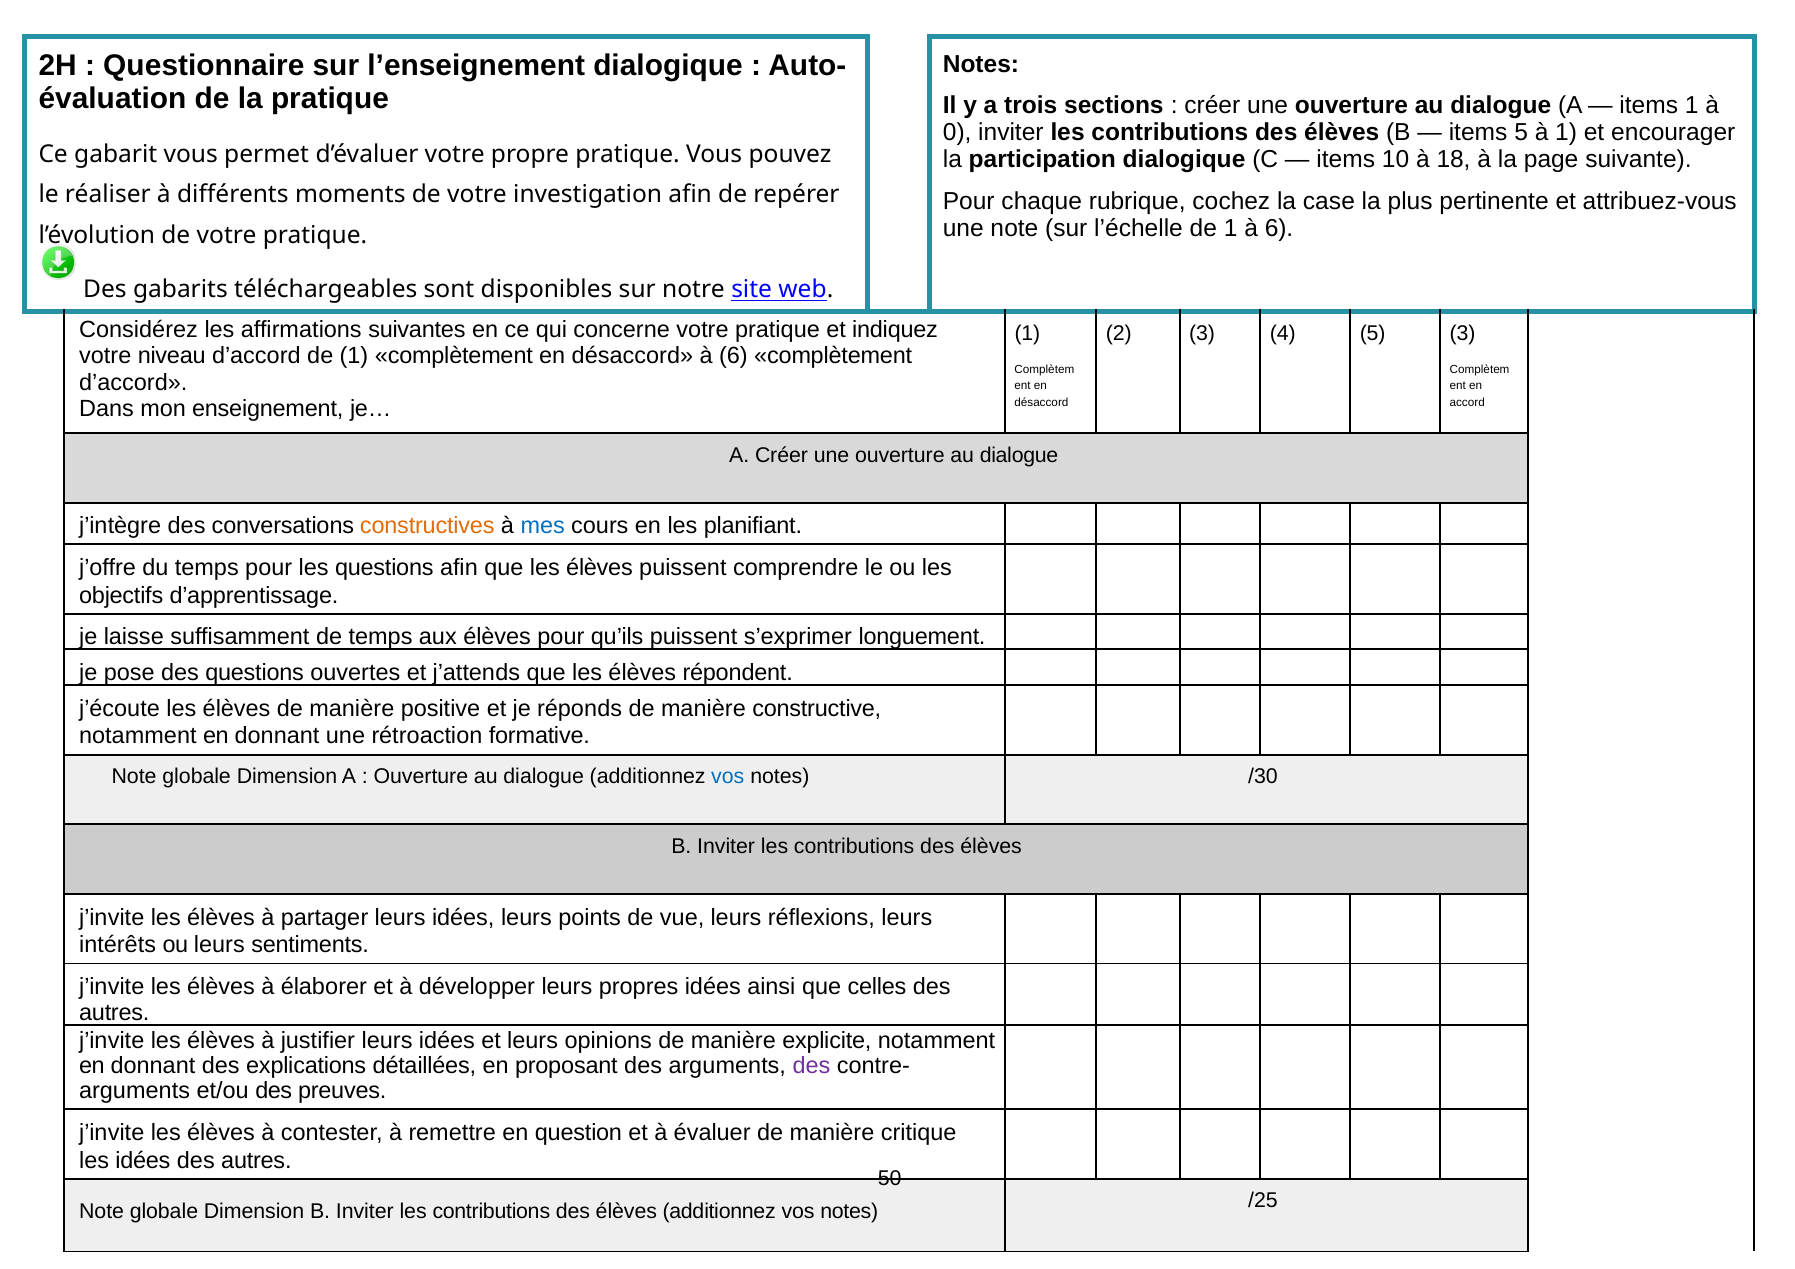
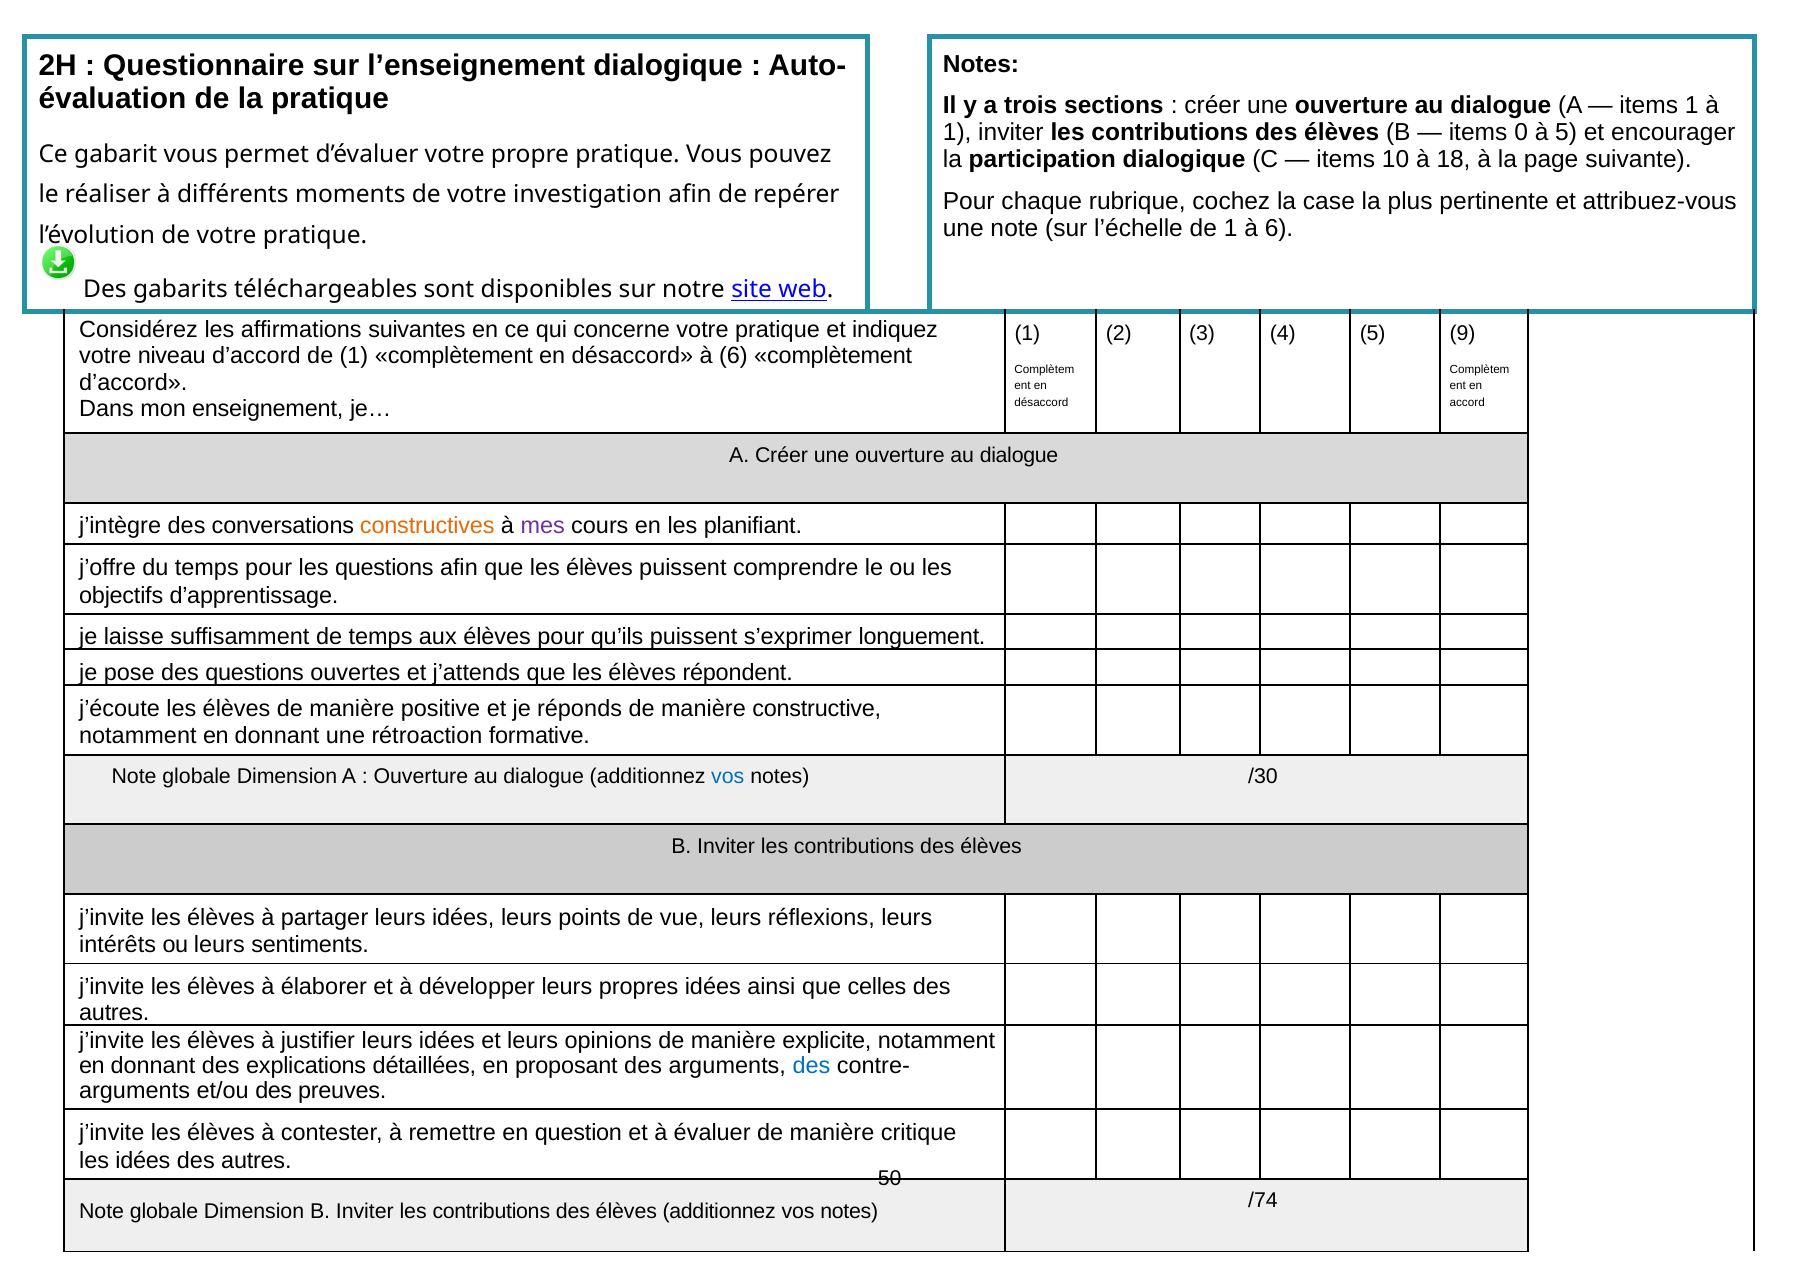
0: 0 -> 1 (957, 133)
items 5: 5 -> 0 (1521, 133)
à 1: 1 -> 5 (1566, 133)
5 3: 3 -> 9 (1463, 334)
mes colour: blue -> purple (543, 526)
des colour: purple -> blue (811, 1066)
/25: /25 -> /74 (1263, 1201)
